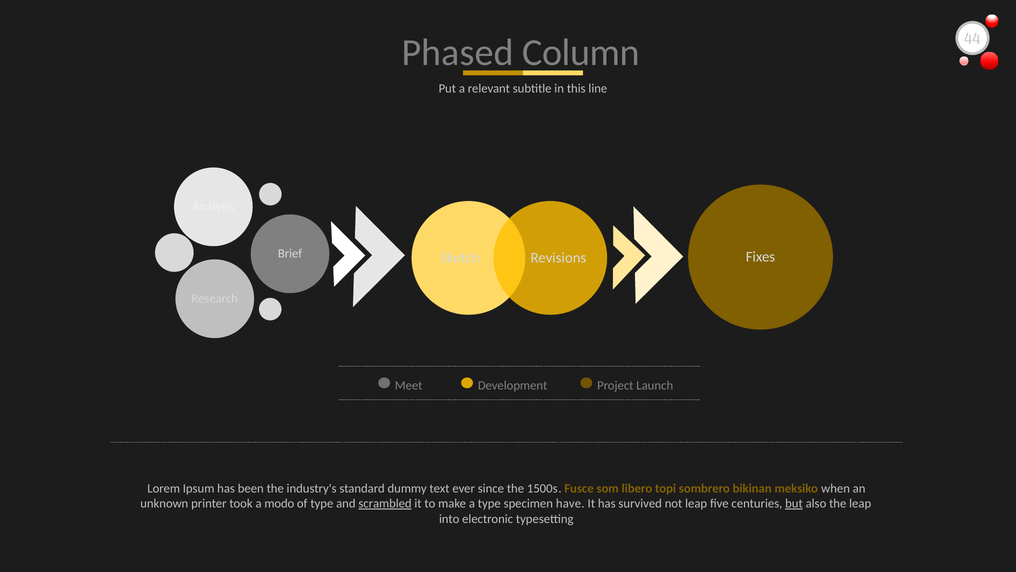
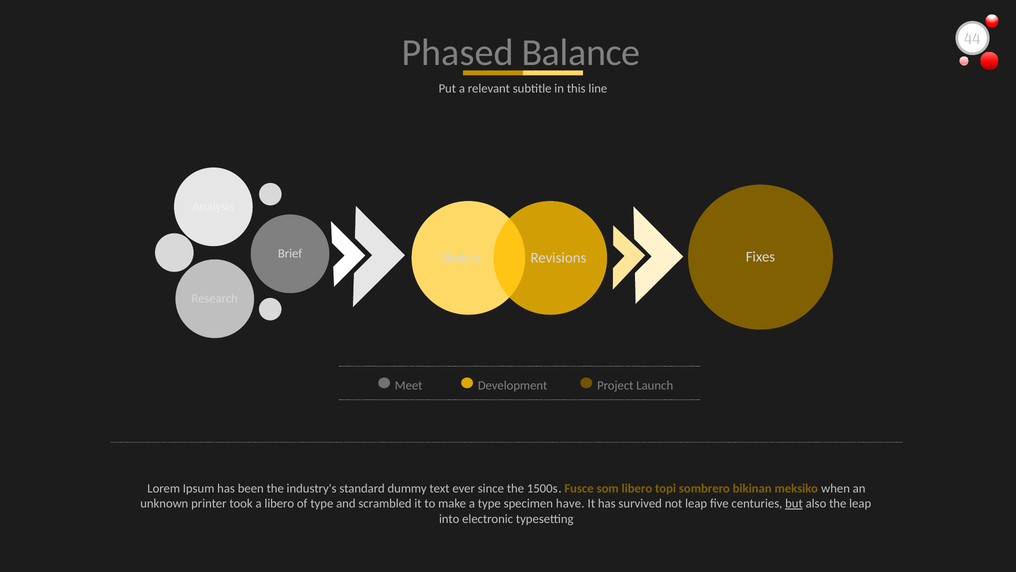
Column: Column -> Balance (581, 53)
a modo: modo -> libero (279, 503)
scrambled underline: present -> none (385, 503)
